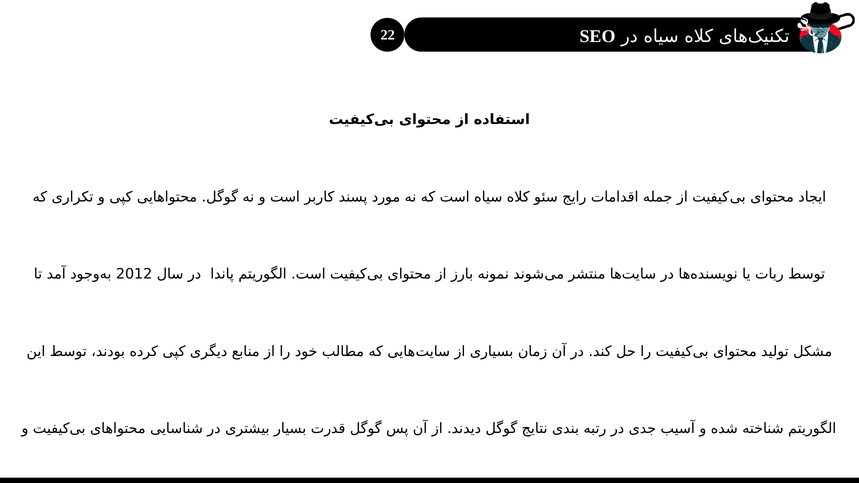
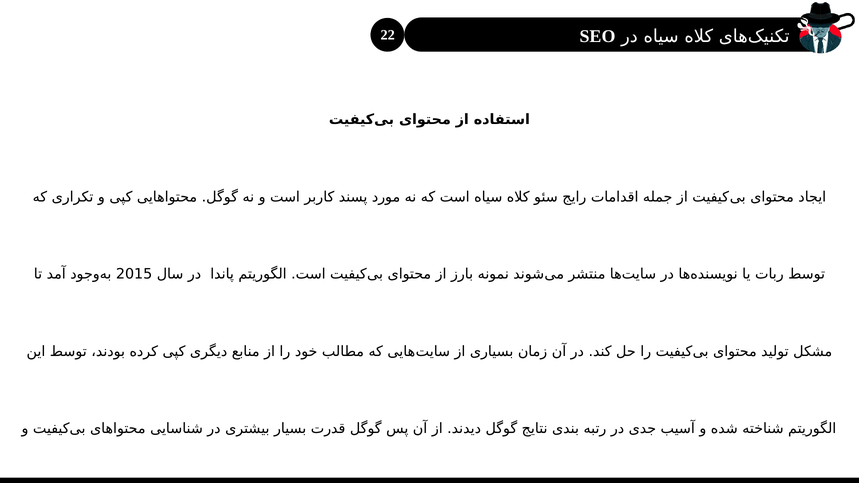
2012: 2012 -> 2015 (134, 274)
